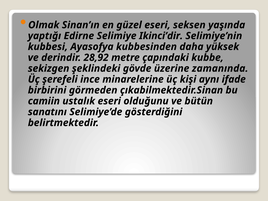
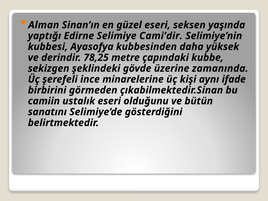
Olmak: Olmak -> Alman (44, 25)
Ikinci’dir: Ikinci’dir -> Cami’dir (161, 36)
28,92: 28,92 -> 78,25 (96, 58)
